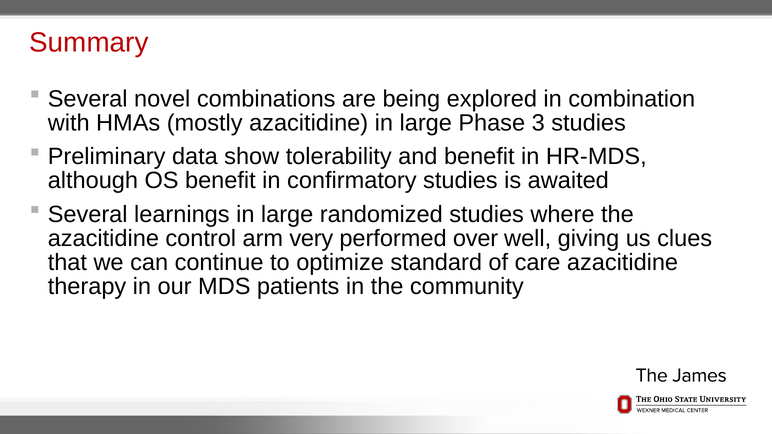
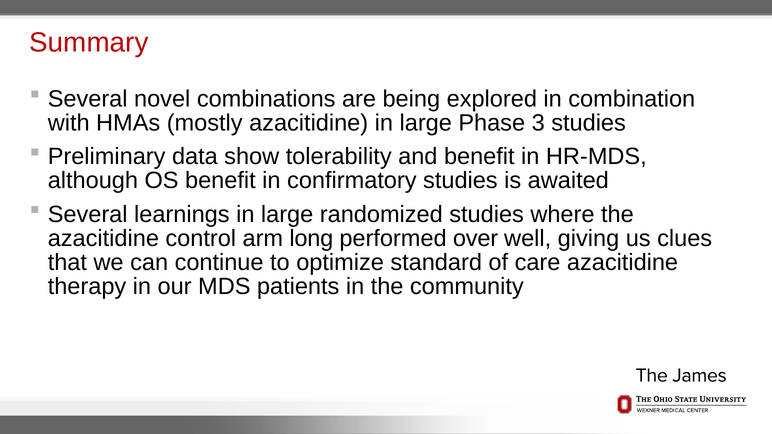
very: very -> long (311, 239)
